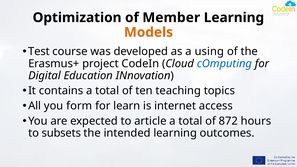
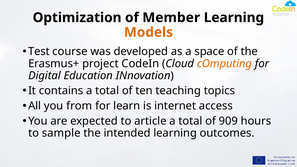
using: using -> space (209, 52)
cOmputing colour: blue -> orange (224, 64)
form: form -> from (79, 106)
872: 872 -> 909 (228, 121)
subsets: subsets -> sample (61, 133)
